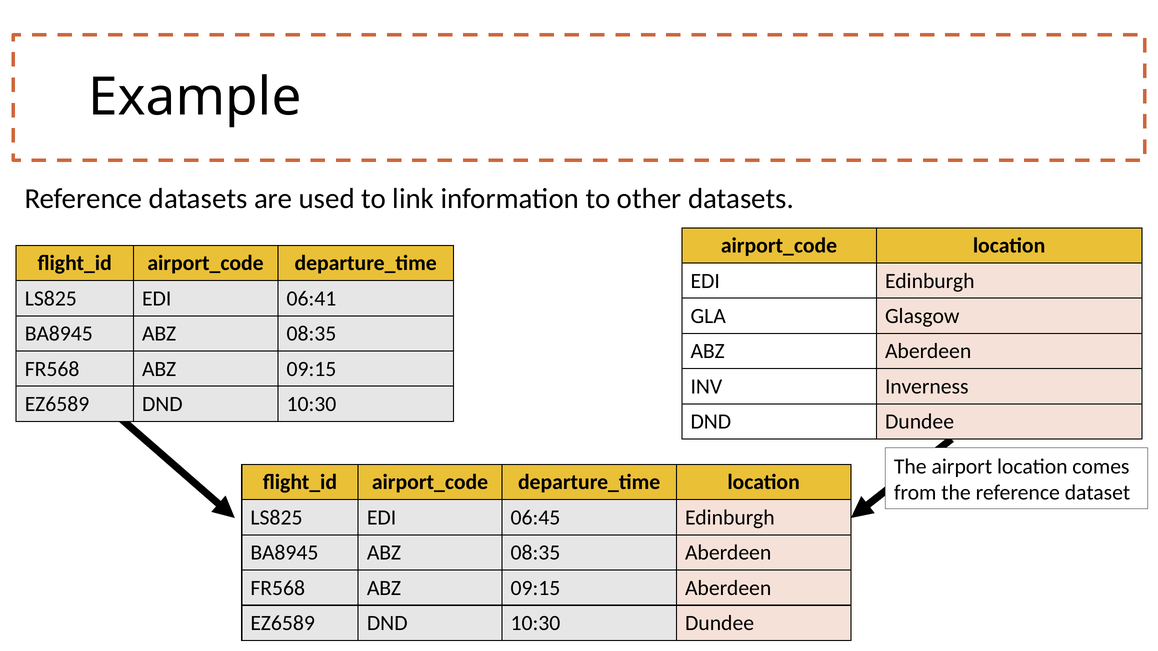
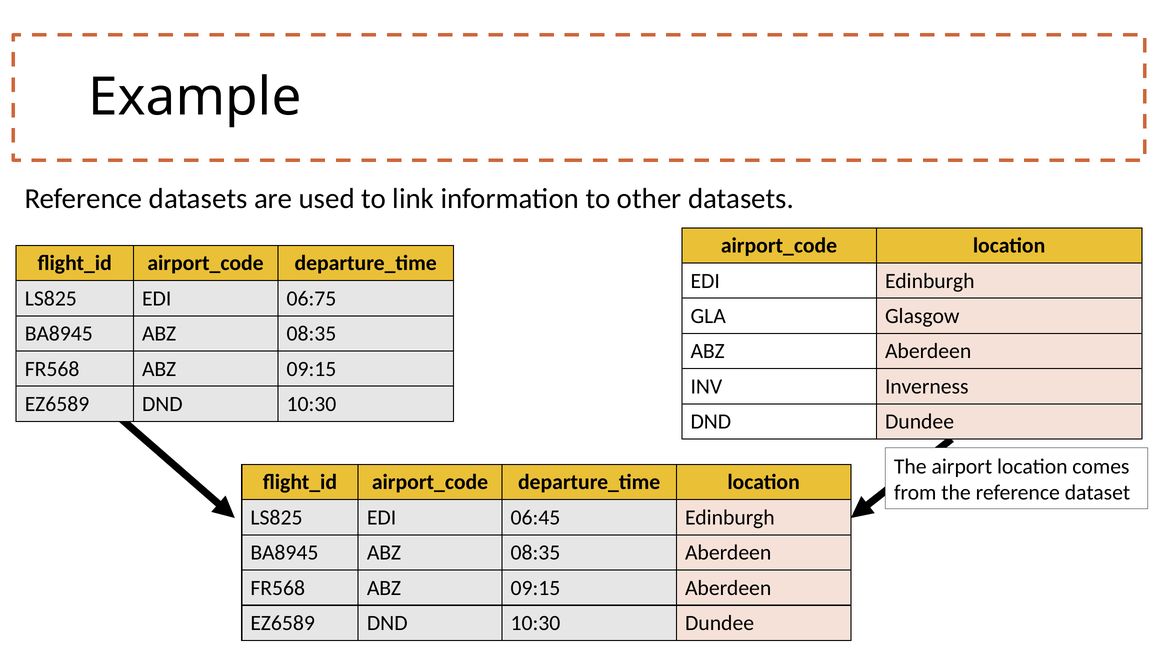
06:41: 06:41 -> 06:75 (311, 299)
